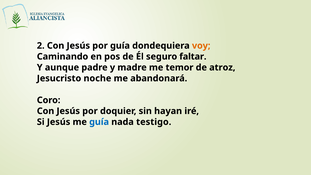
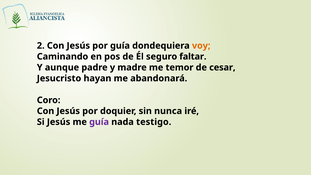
atroz: atroz -> cesar (222, 67)
noche: noche -> hayan (97, 78)
hayan: hayan -> nunca (168, 111)
guía colour: blue -> purple (99, 122)
